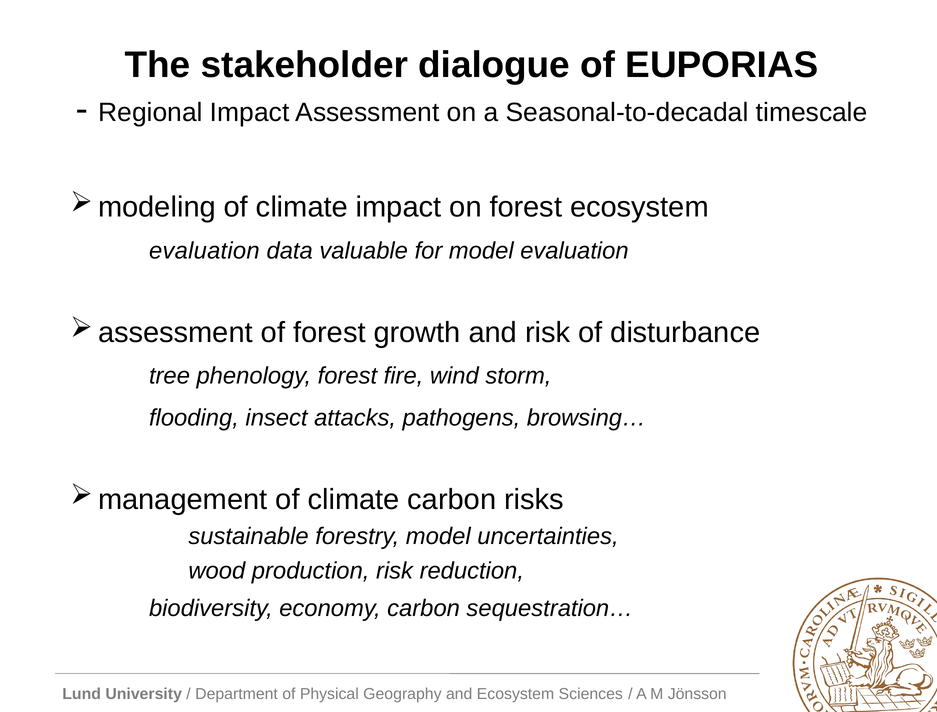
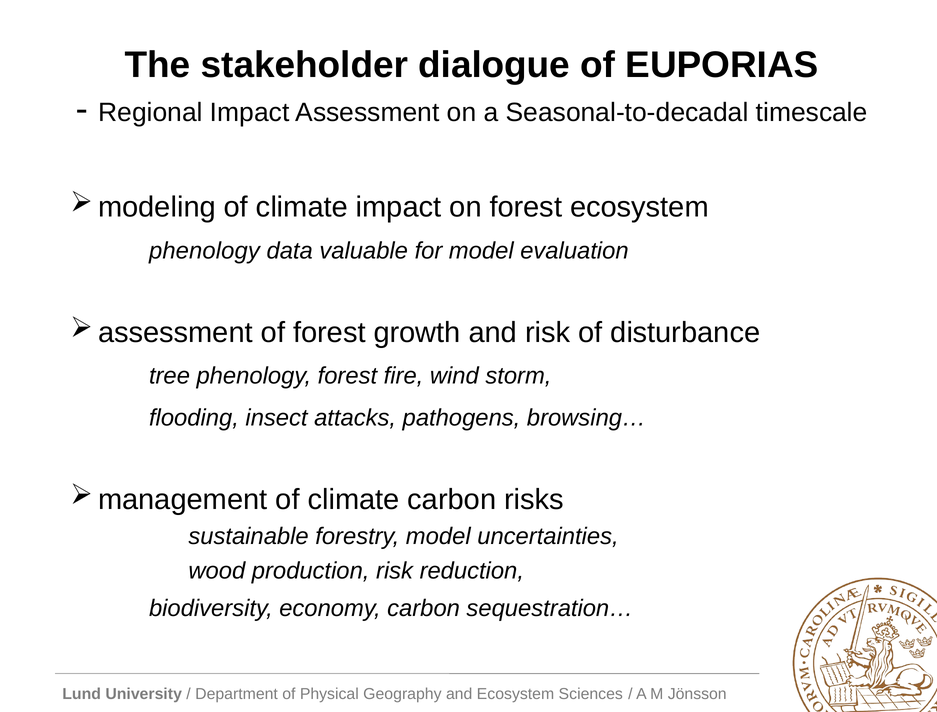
evaluation: evaluation -> phenology (204, 251)
